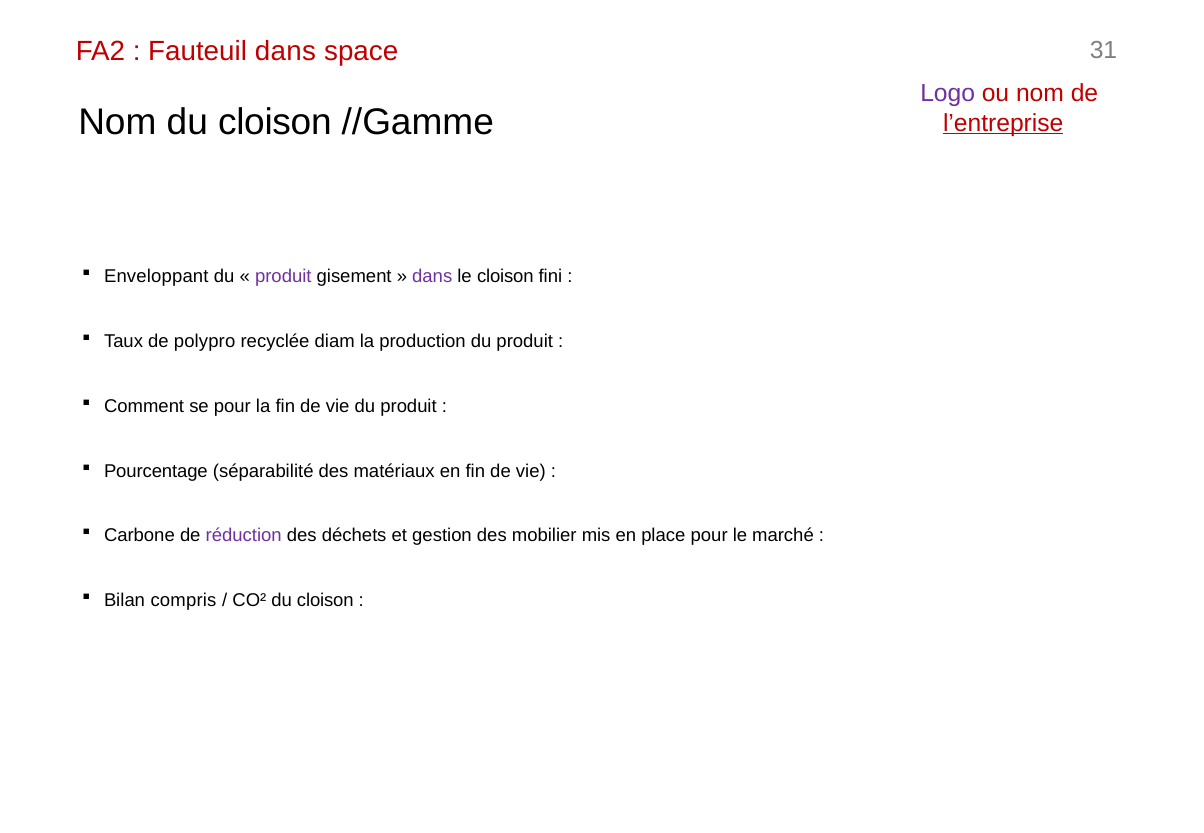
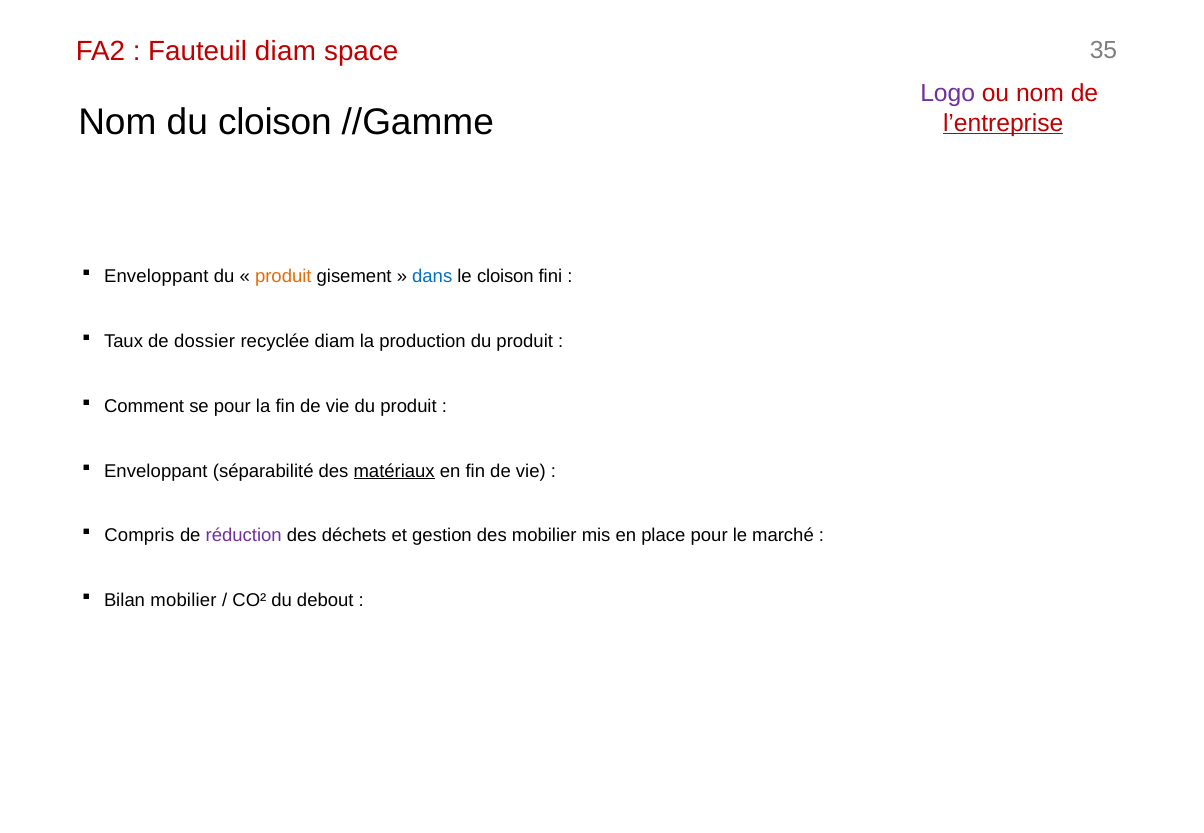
Fauteuil dans: dans -> diam (285, 51)
31: 31 -> 35 (1104, 51)
produit colour: purple -> orange (283, 277)
dans colour: purple -> blue (432, 277)
polypro: polypro -> dossier (205, 342)
Pourcentage: Pourcentage -> Enveloppant (156, 471)
matériaux underline: none -> present (394, 471)
Carbone: Carbone -> Compris (139, 536)
Bilan compris: compris -> mobilier (183, 601)
CO² du cloison: cloison -> debout (325, 601)
